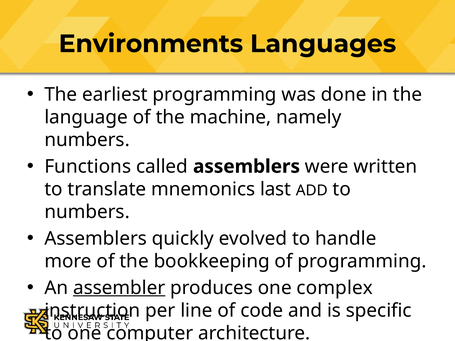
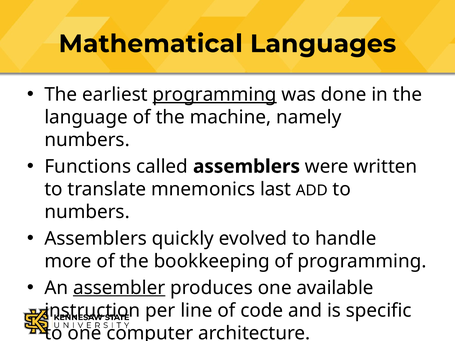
Environments: Environments -> Mathematical (151, 44)
programming underline: none -> present (215, 95)
complex: complex -> available (335, 288)
